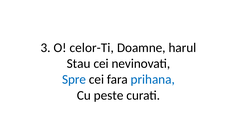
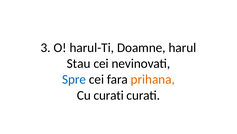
celor-Ti: celor-Ti -> harul-Ti (92, 47)
prihana colour: blue -> orange (153, 79)
Cu peste: peste -> curati (109, 95)
